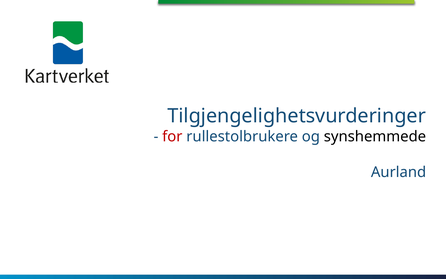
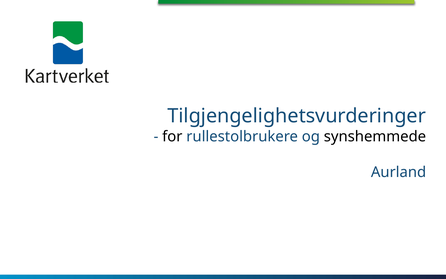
for colour: red -> black (172, 136)
